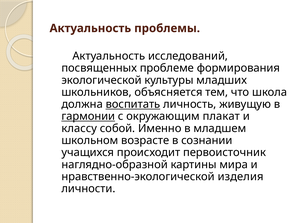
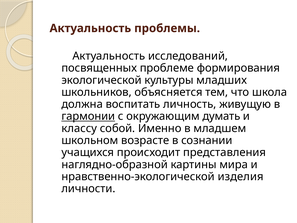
воспитать underline: present -> none (133, 104)
плакат: плакат -> думать (221, 116)
первоисточник: первоисточник -> представления (225, 152)
